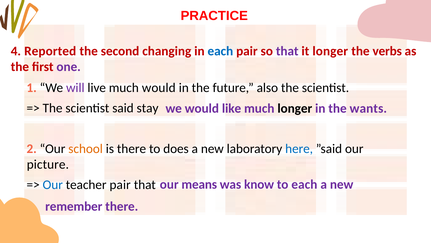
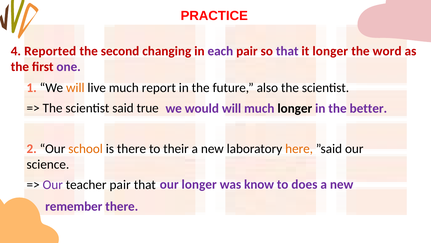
each colour: blue -> purple (220, 51)
verbs: verbs -> word (387, 51)
will colour: purple -> orange (75, 87)
much would: would -> report (159, 87)
stay: stay -> true (148, 108)
would like: like -> will (232, 108)
wants: wants -> better (368, 108)
does: does -> their (176, 148)
here colour: blue -> orange (299, 148)
picture: picture -> science (48, 164)
our means: means -> longer (199, 184)
to each: each -> does (304, 184)
Our colour: blue -> purple (53, 184)
